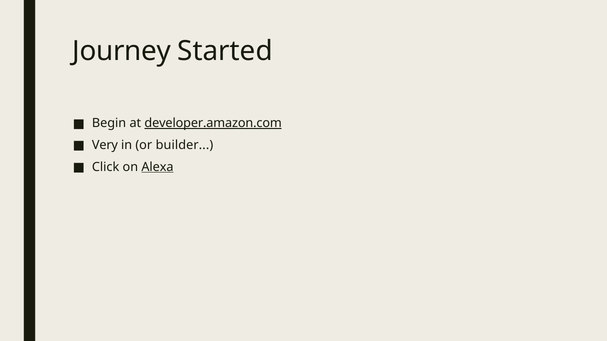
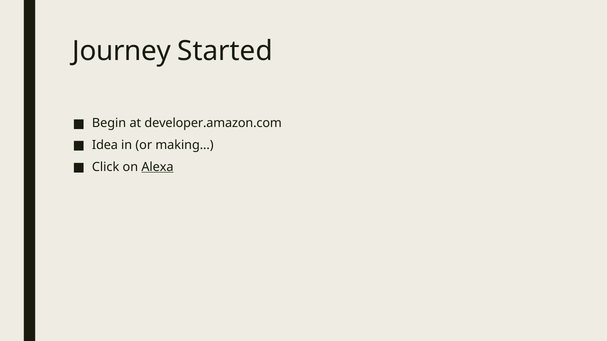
developer.amazon.com underline: present -> none (213, 123)
Very: Very -> Idea (105, 145)
builder: builder -> making (185, 145)
